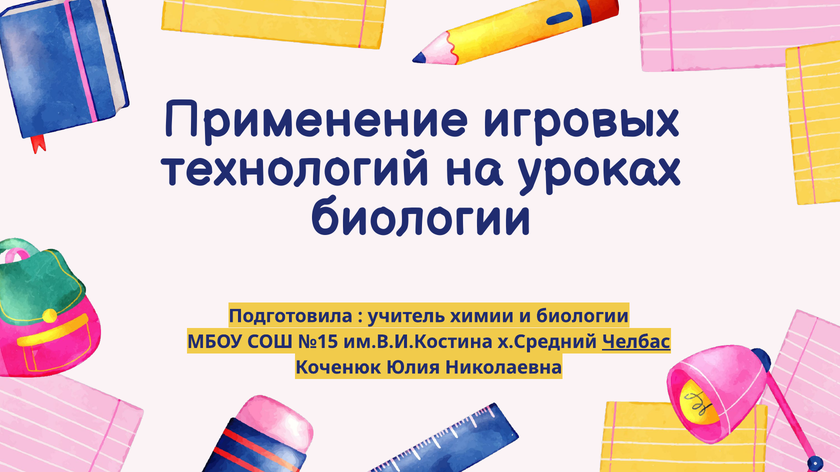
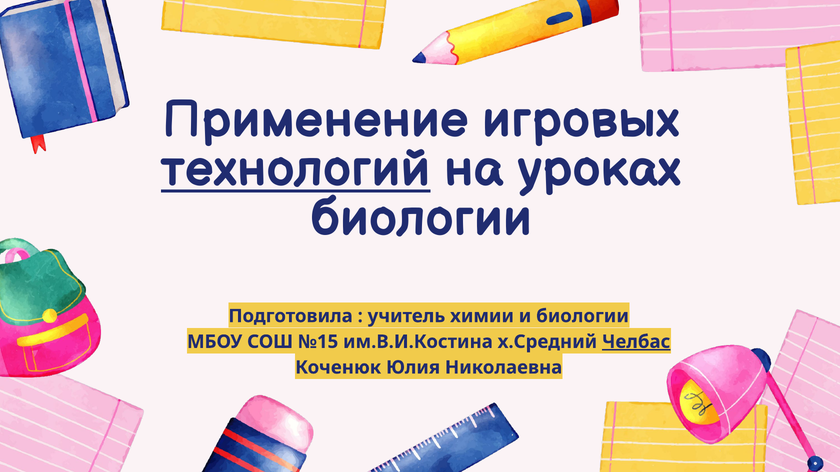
технологий underline: none -> present (296, 169)
